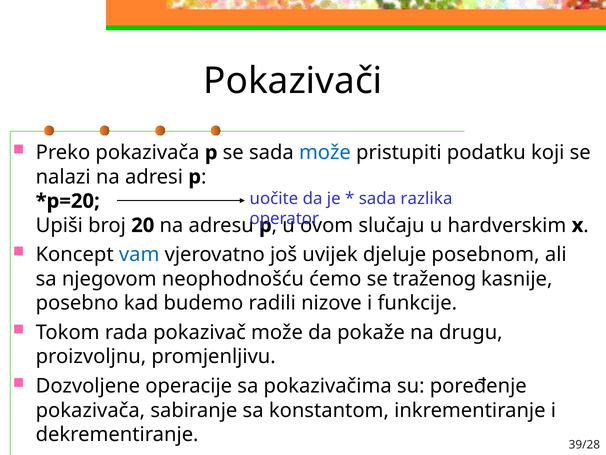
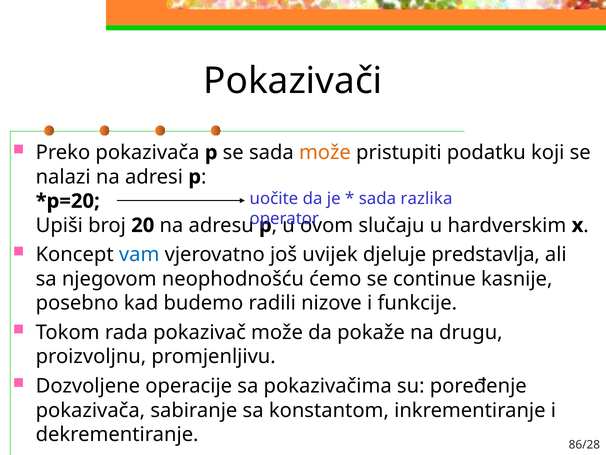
može colour: blue -> orange (325, 152)
posebnom: posebnom -> predstavlja (486, 254)
traženog: traženog -> continue (434, 279)
39/28: 39/28 -> 86/28 (584, 444)
